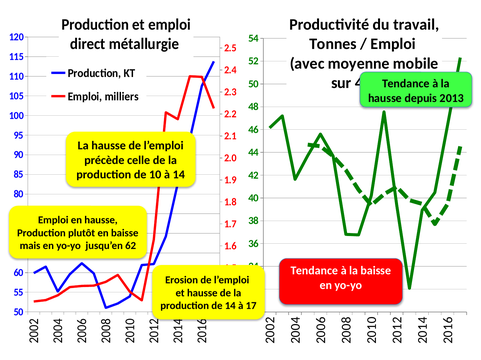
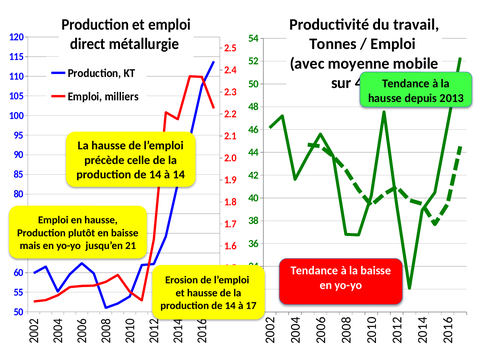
10: 10 -> 14 (155, 175)
62: 62 -> 21 (131, 246)
